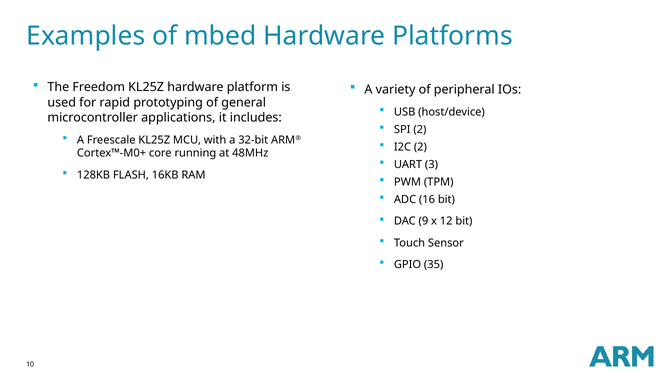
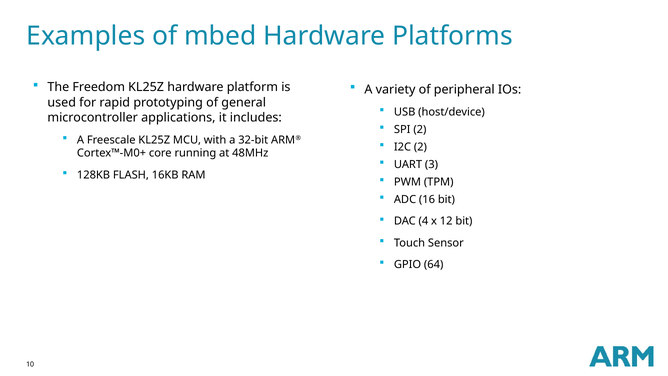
9: 9 -> 4 (423, 221)
35: 35 -> 64 (434, 265)
